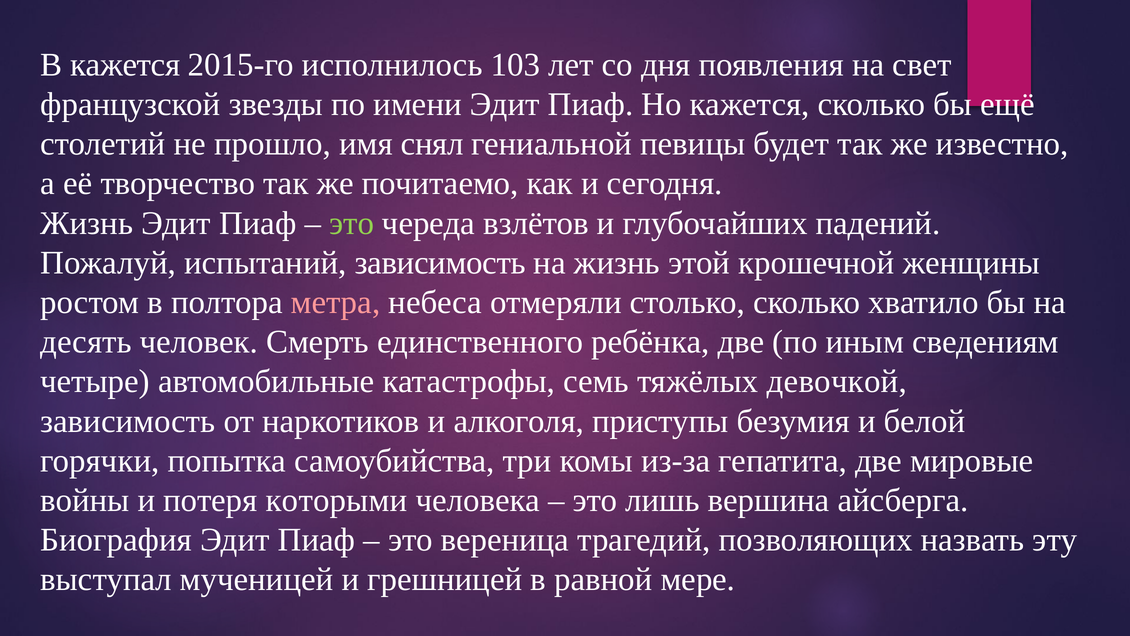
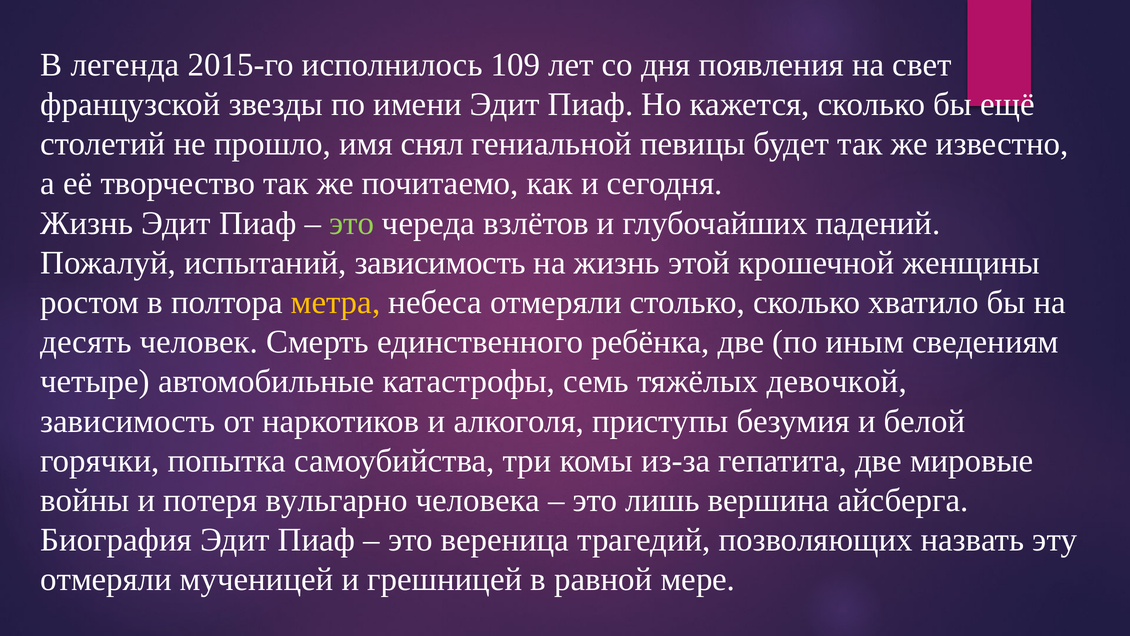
В кажется: кажется -> легенда (125, 65)
103: 103 -> 109 (515, 65)
метра colour: pink -> yellow (336, 302)
которыми: которыми -> вульгарно (337, 500)
выступал: выступал -> отмеряли (106, 579)
